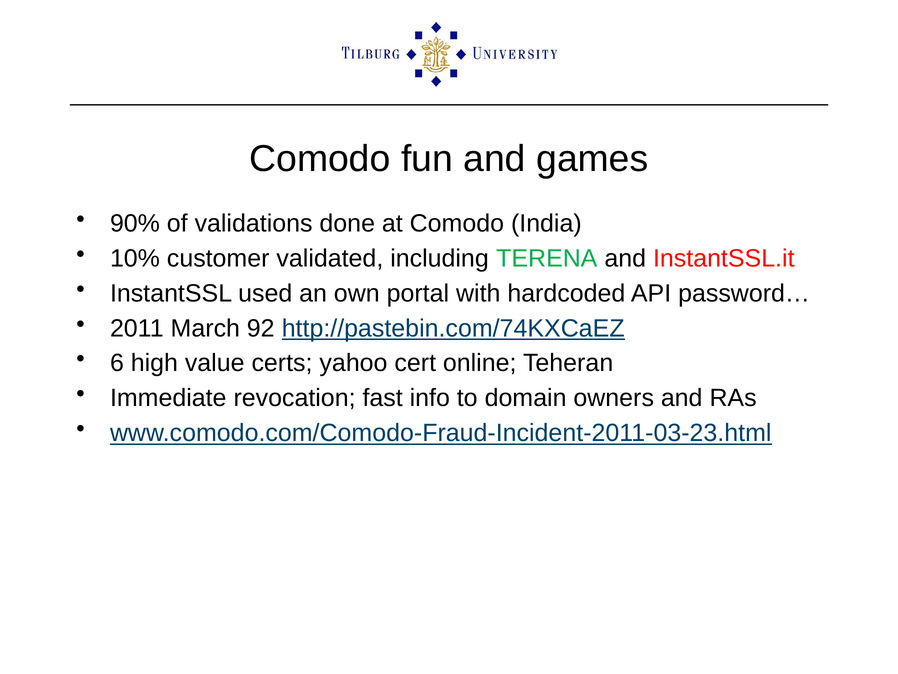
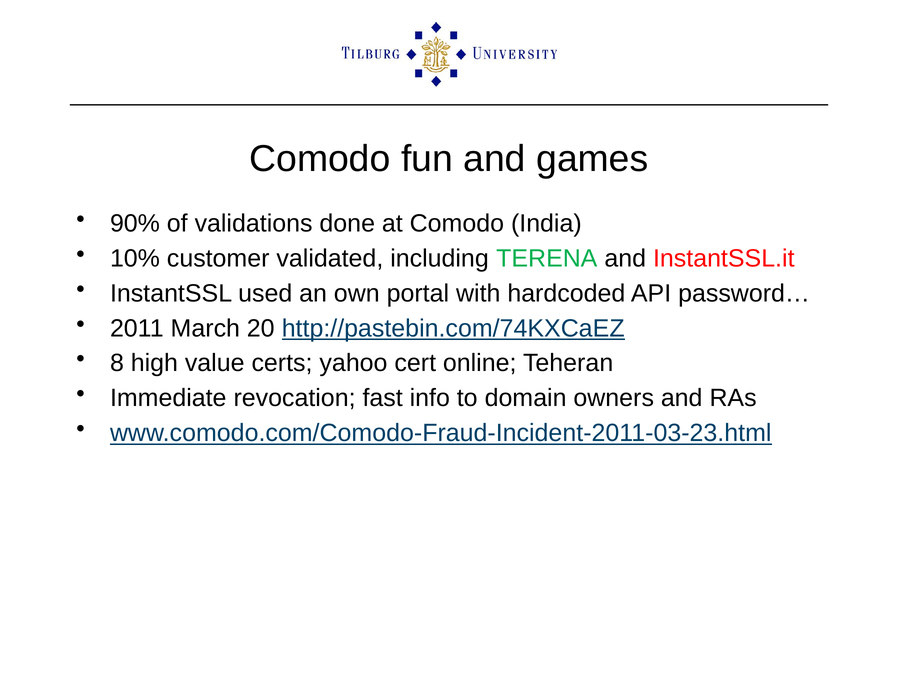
92: 92 -> 20 (261, 328)
6: 6 -> 8 (117, 363)
